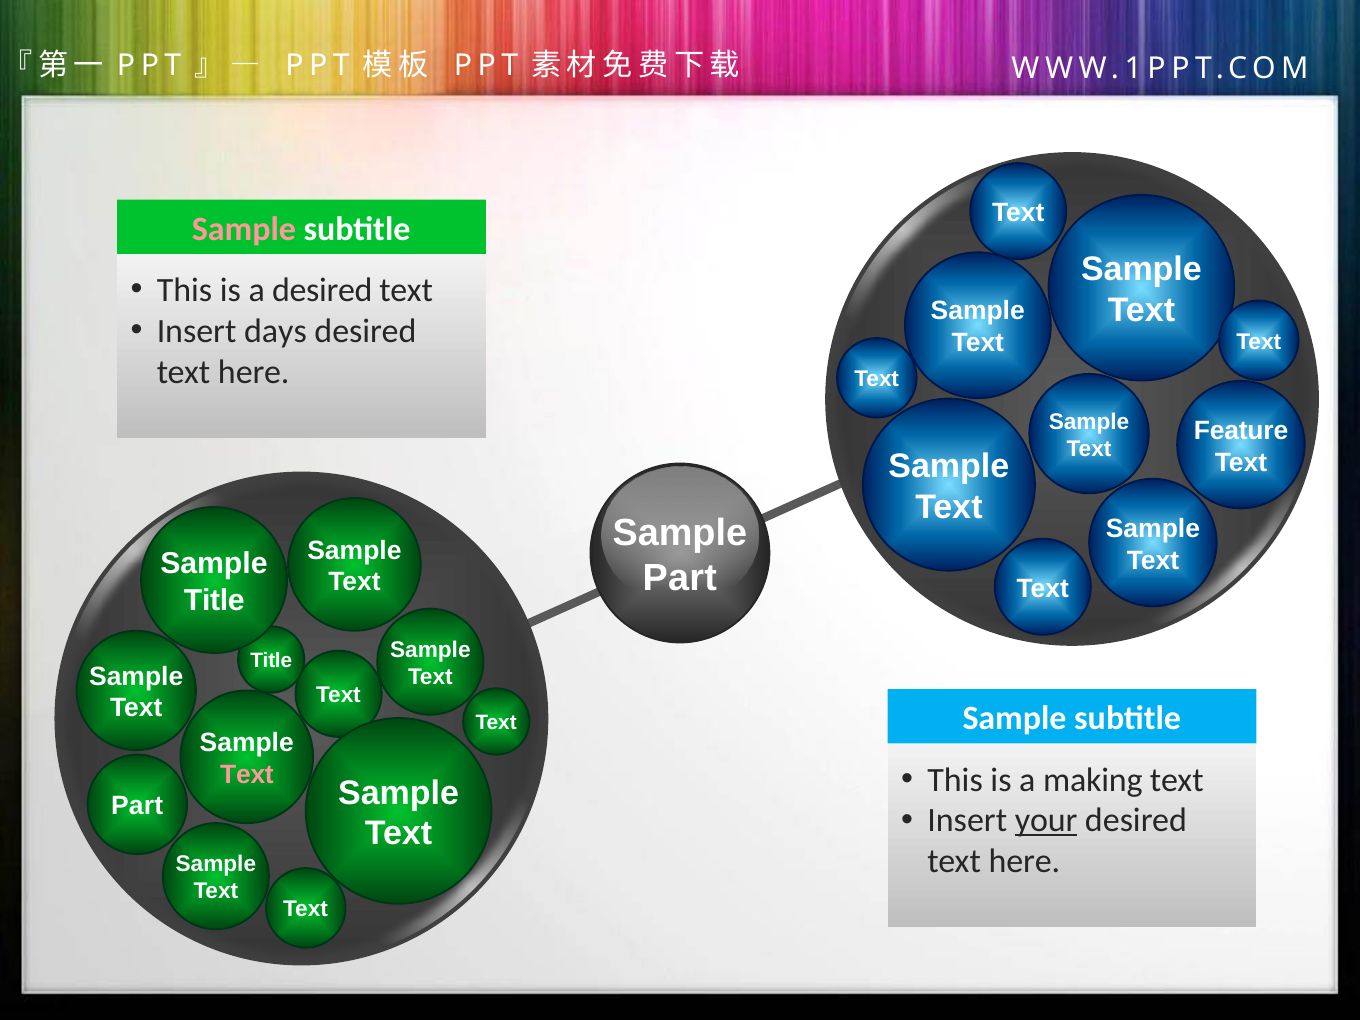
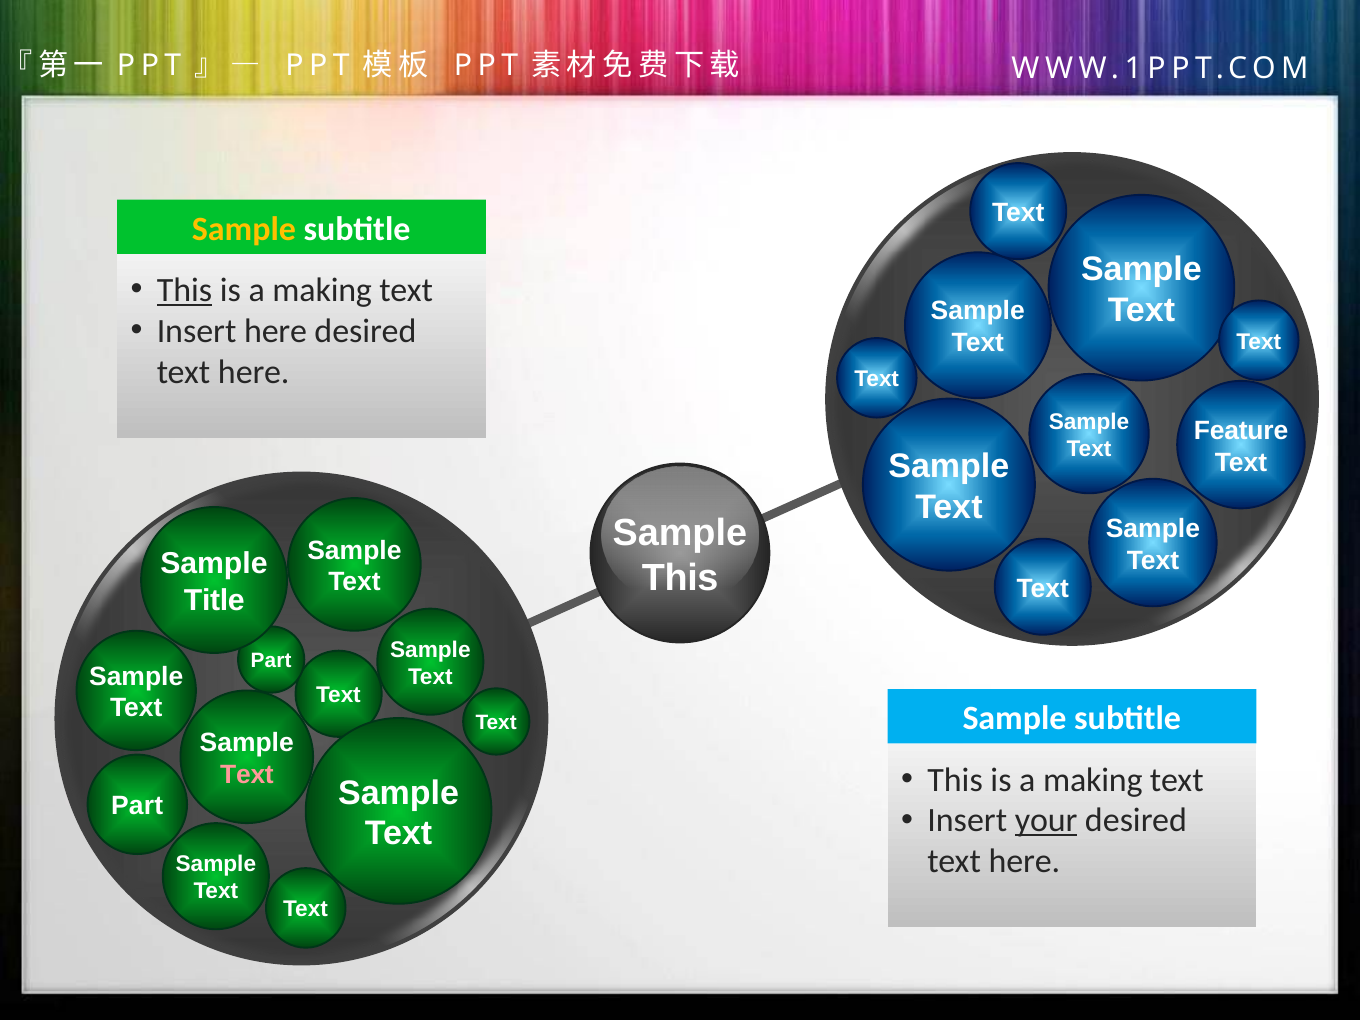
Sample colour: pink -> yellow (244, 229)
This underline: none -> present (185, 290)
desired: desired -> making (322, 290)
Insert days: days -> here (276, 331)
Part: Part -> This (680, 578)
Title: Title -> Part (271, 661)
